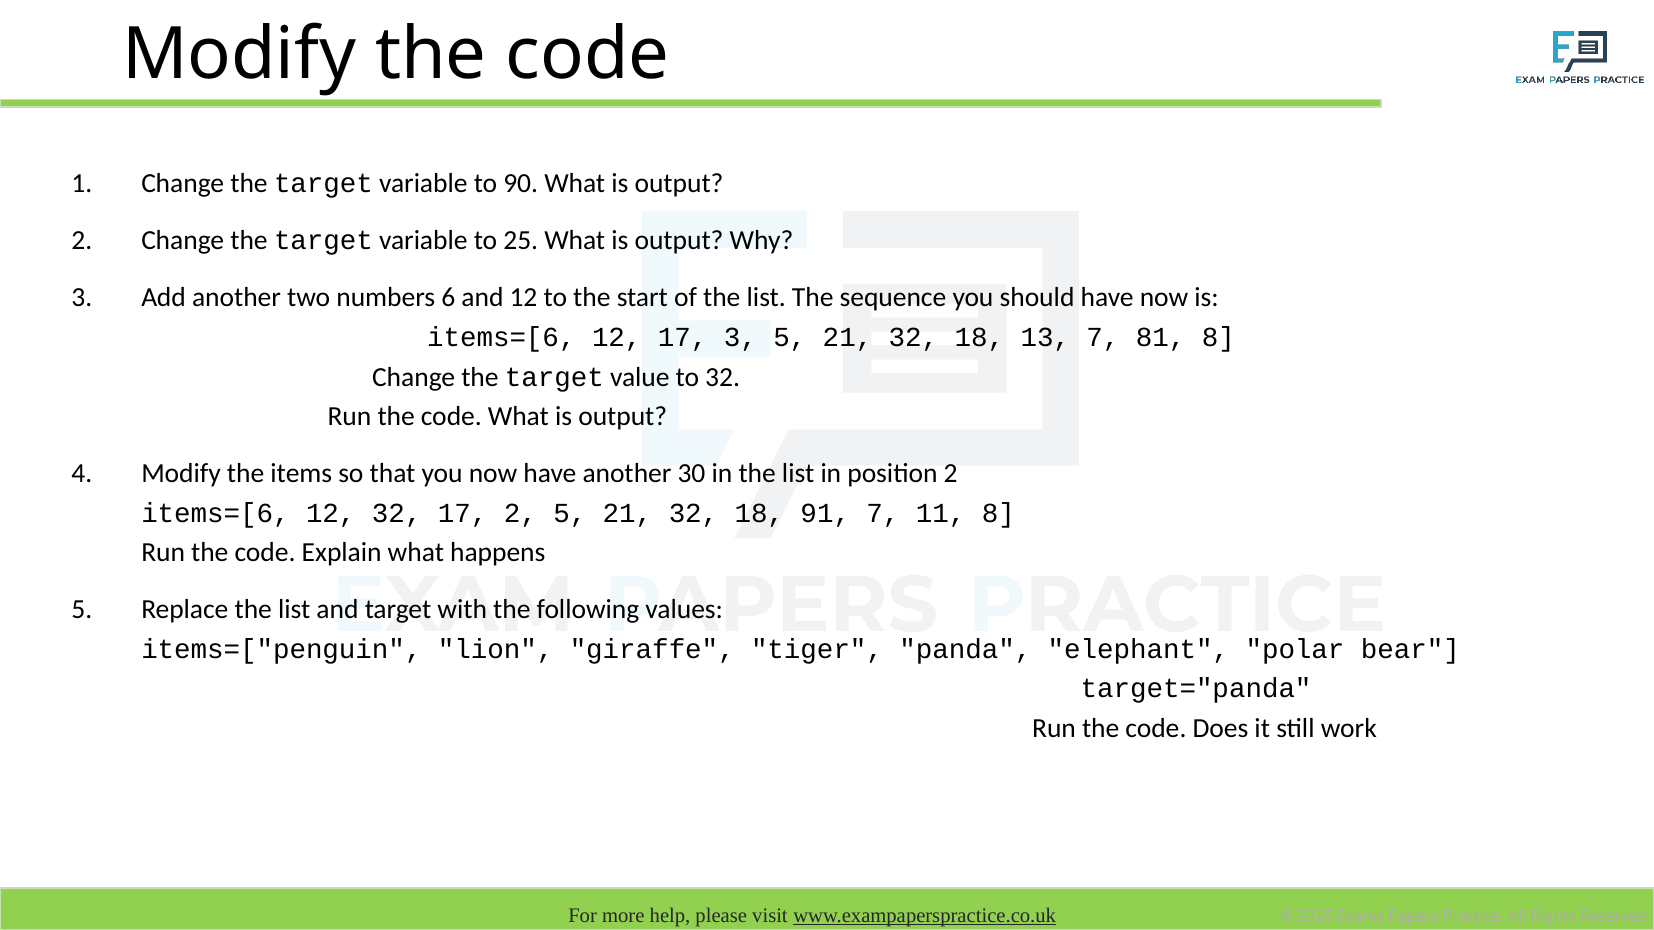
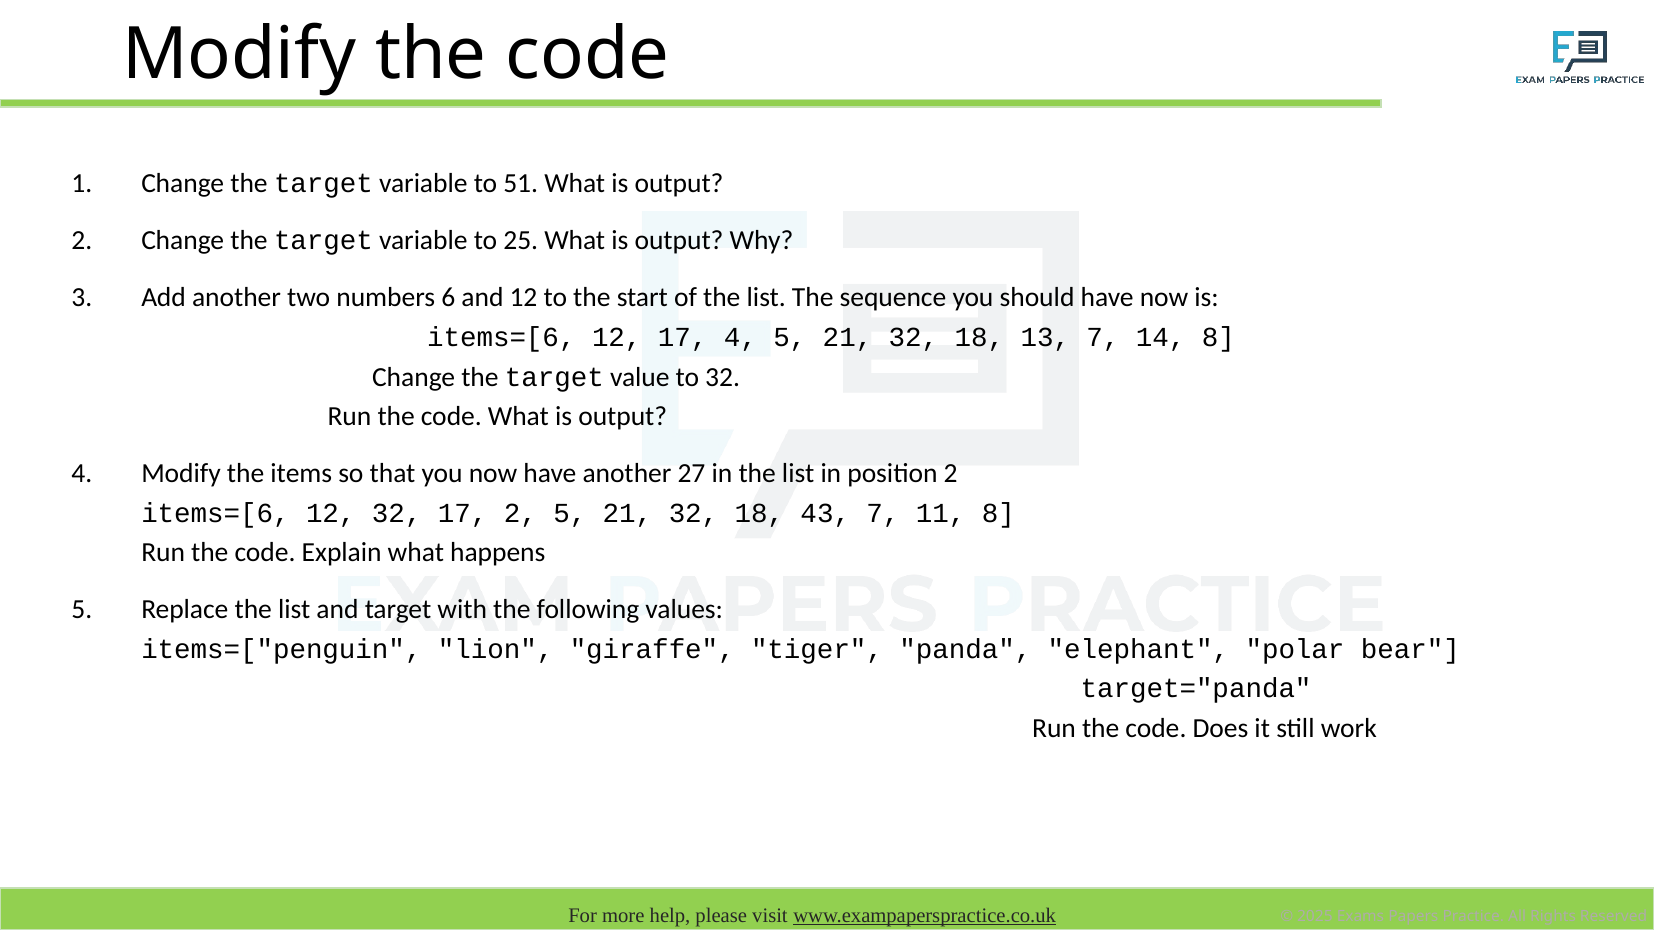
90: 90 -> 51 (521, 184)
17 3: 3 -> 4 (740, 337)
81: 81 -> 14 (1161, 337)
30: 30 -> 27 (691, 474)
91: 91 -> 43 (825, 513)
